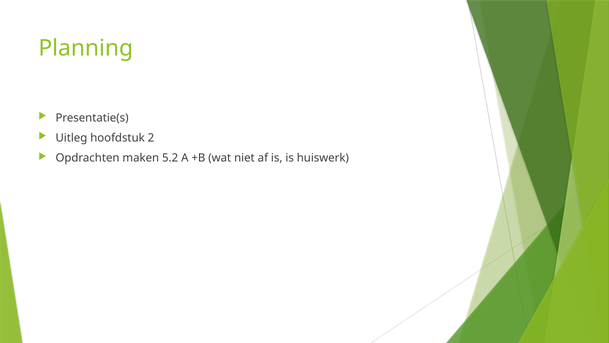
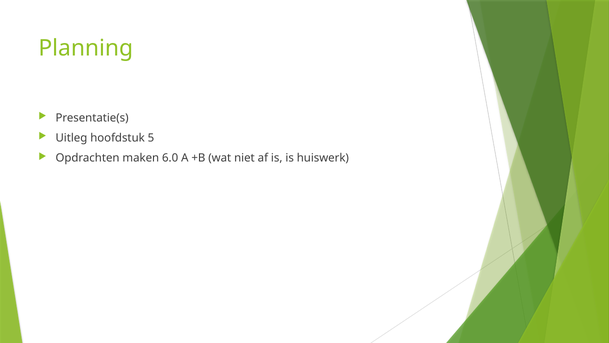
2: 2 -> 5 (151, 138)
5.2: 5.2 -> 6.0 (170, 158)
